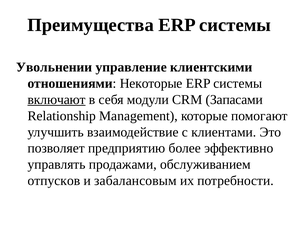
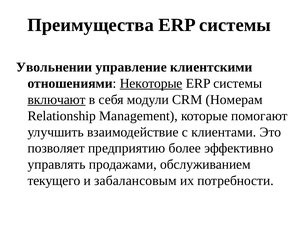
Некоторые underline: none -> present (151, 83)
Запасами: Запасами -> Номерам (234, 100)
отпусков: отпусков -> текущего (54, 181)
